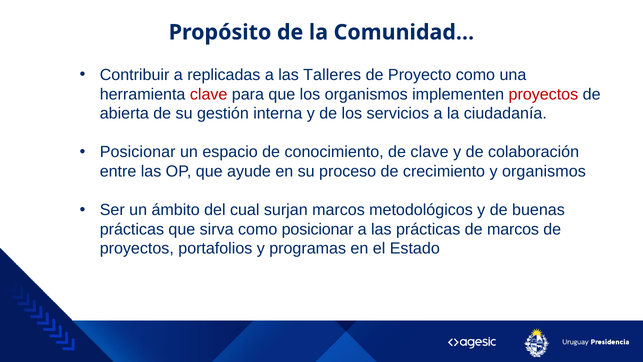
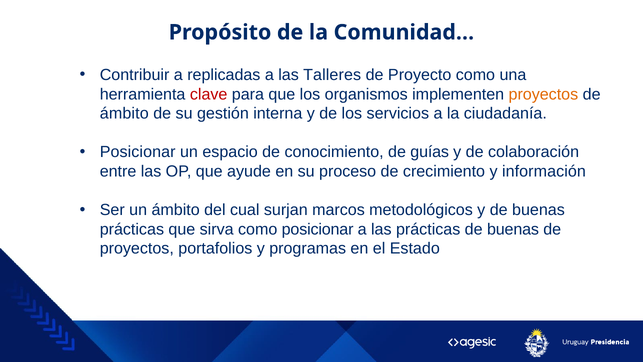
proyectos colour: red -> orange (543, 94)
abierta: abierta -> ámbito (124, 113)
de clave: clave -> guías (430, 152)
y organismos: organismos -> información (544, 171)
prácticas de marcos: marcos -> buenas (513, 229)
